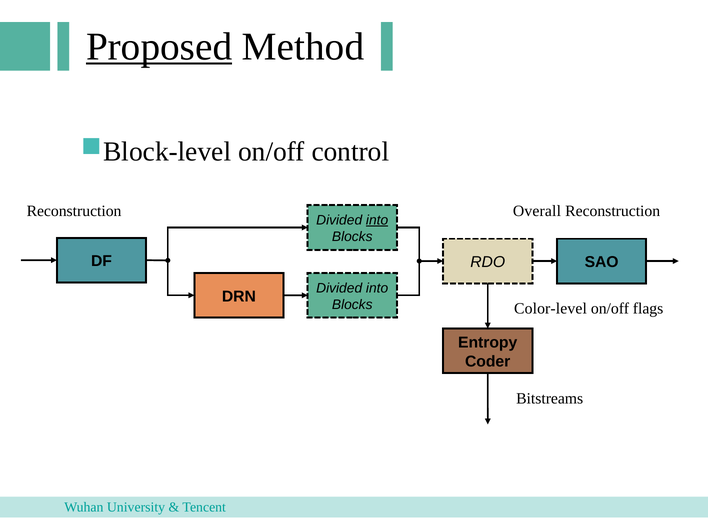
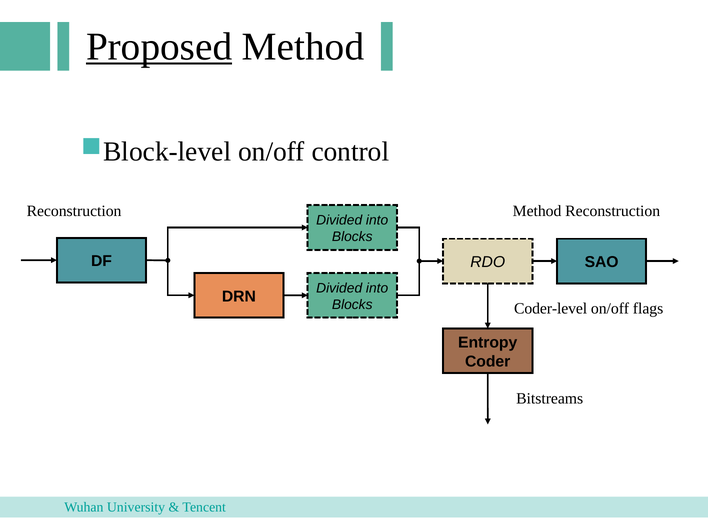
Reconstruction Overall: Overall -> Method (537, 211)
into underline: present -> none (377, 220)
Color-level: Color-level -> Coder-level (551, 308)
